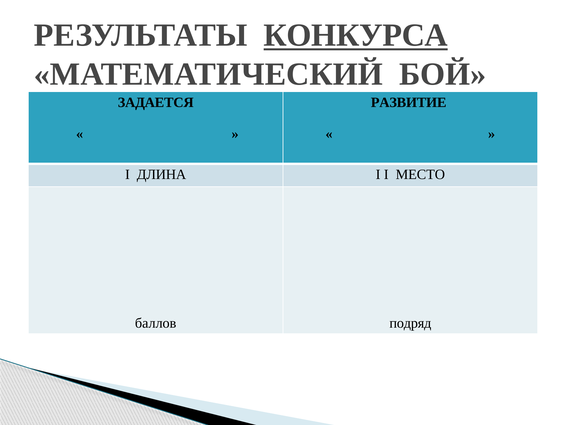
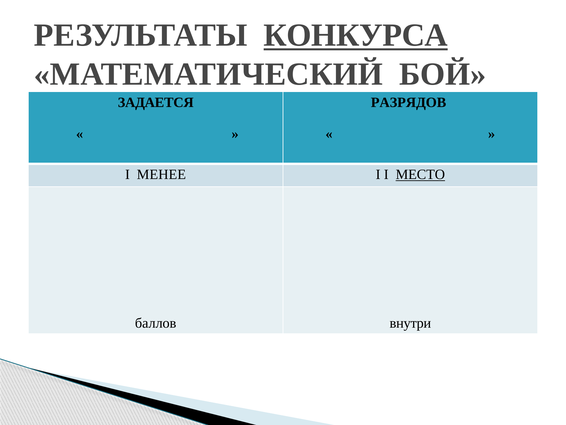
РАЗВИТИЕ: РАЗВИТИЕ -> РАЗРЯДОВ (409, 102)
ДЛИНА: ДЛИНА -> МЕНЕЕ (161, 174)
МЕСТО underline: none -> present (420, 174)
подряд: подряд -> внутри (410, 323)
